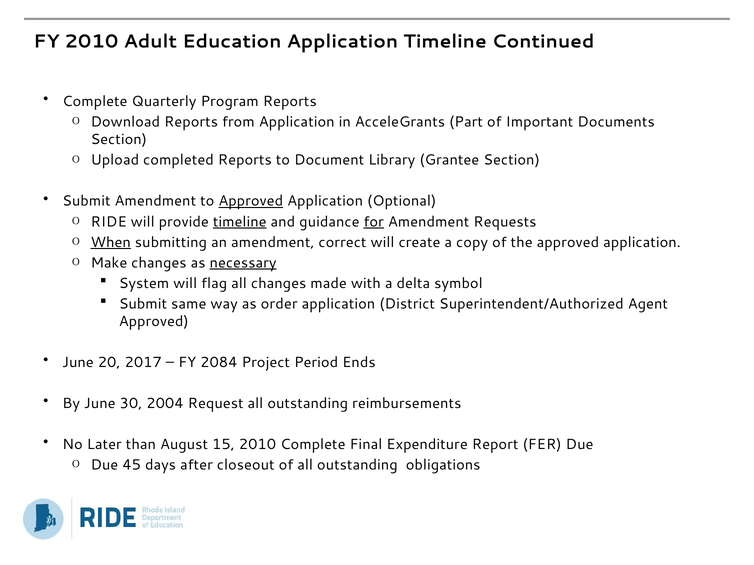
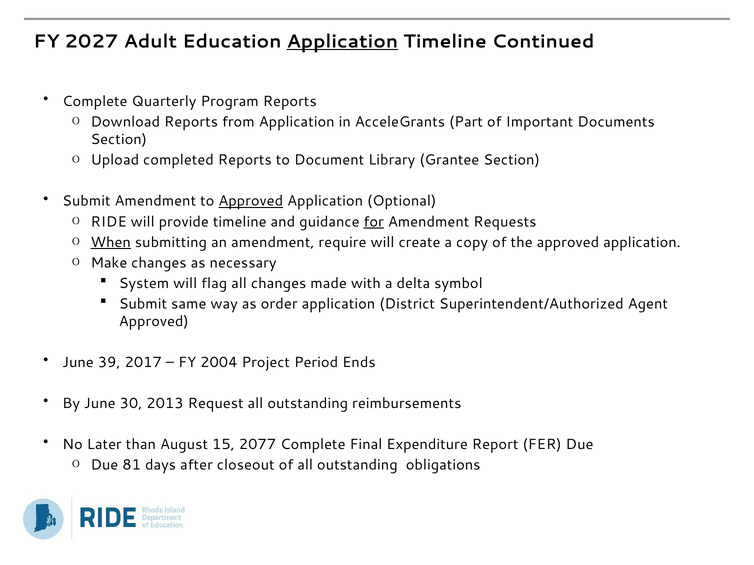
FY 2010: 2010 -> 2027 (91, 42)
Application underline: none -> present (342, 42)
timeline underline: present -> none (240, 222)
correct: correct -> require (342, 242)
necessary underline: present -> none (243, 263)
20: 20 -> 39 (109, 363)
2084: 2084 -> 2004 (219, 363)
2004: 2004 -> 2013 (165, 404)
15 2010: 2010 -> 2077 (257, 445)
45: 45 -> 81 (132, 465)
